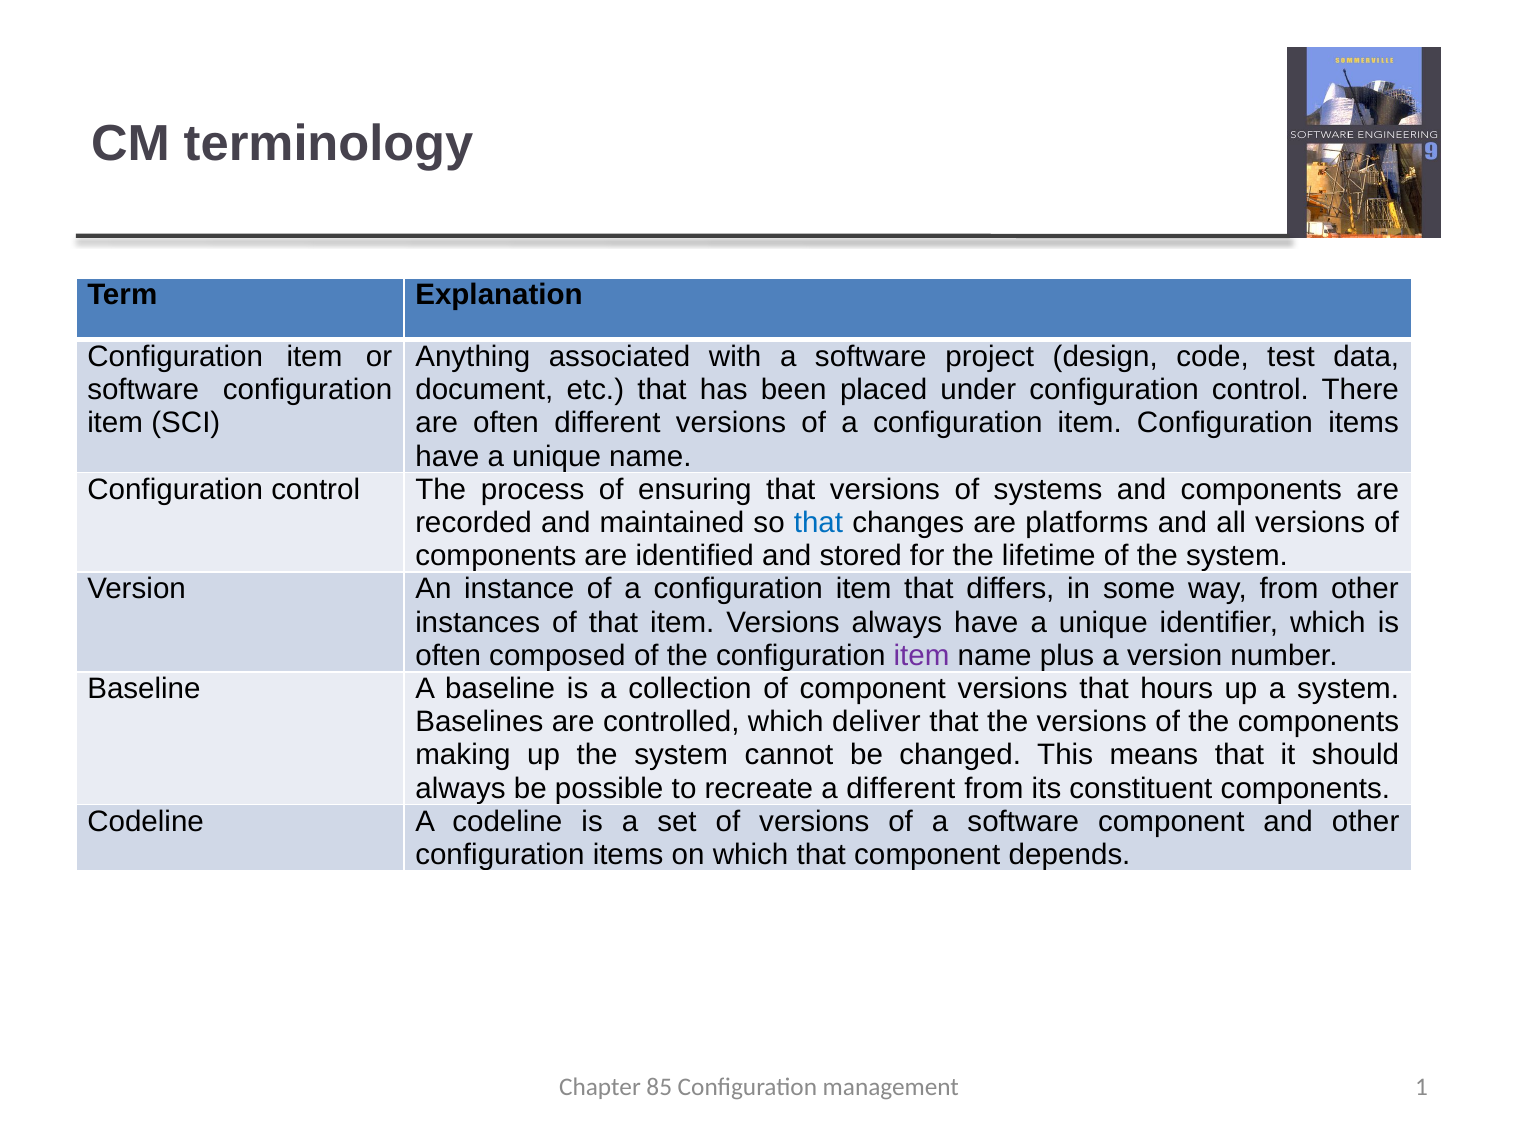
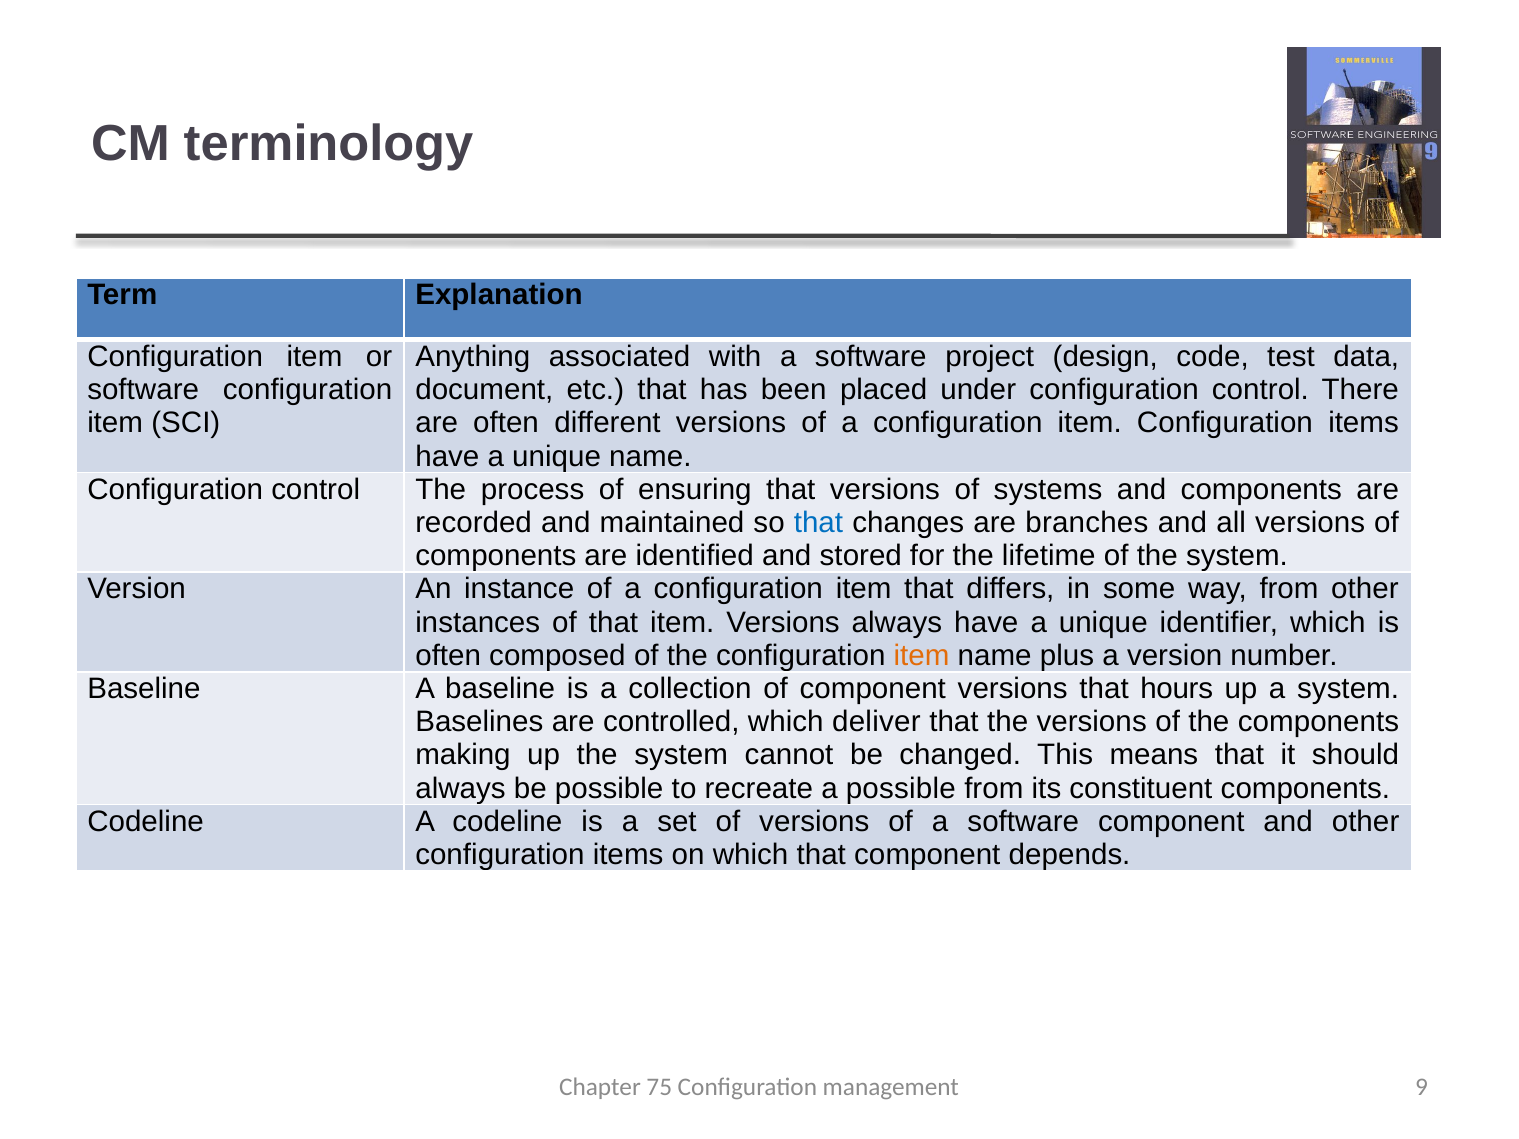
platforms: platforms -> branches (1087, 523)
item colour: purple -> orange (921, 656)
a different: different -> possible (901, 789)
85: 85 -> 75 (659, 1088)
1: 1 -> 9 (1422, 1088)
